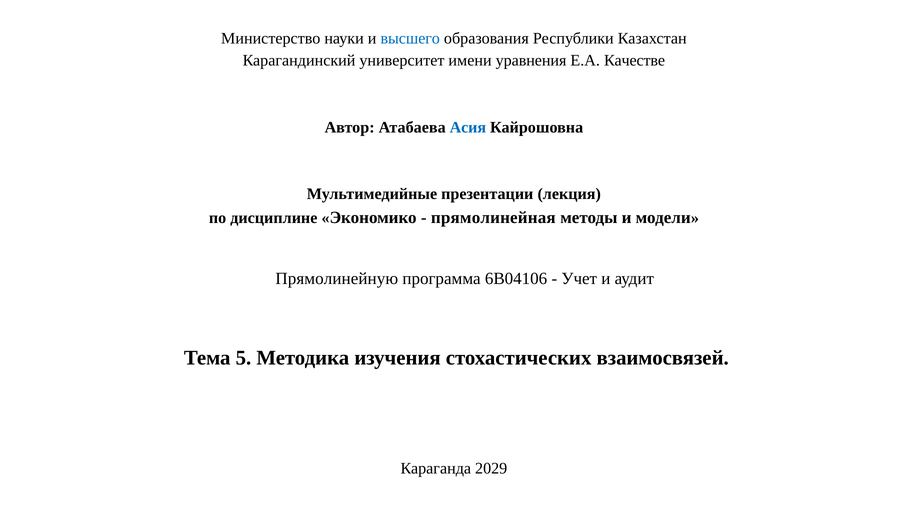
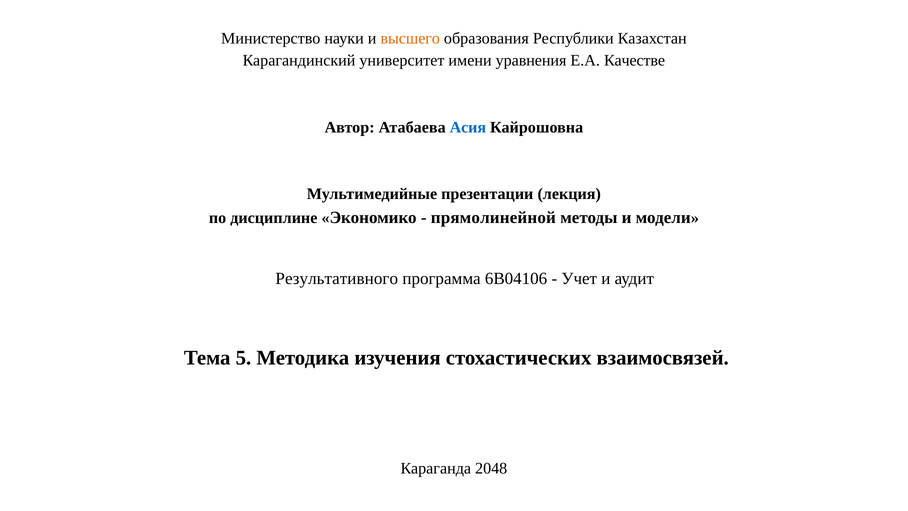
высшего colour: blue -> orange (410, 38)
прямолинейная: прямолинейная -> прямолинейной (493, 217)
Прямолинейную: Прямолинейную -> Результативного (337, 278)
2029: 2029 -> 2048 (491, 468)
